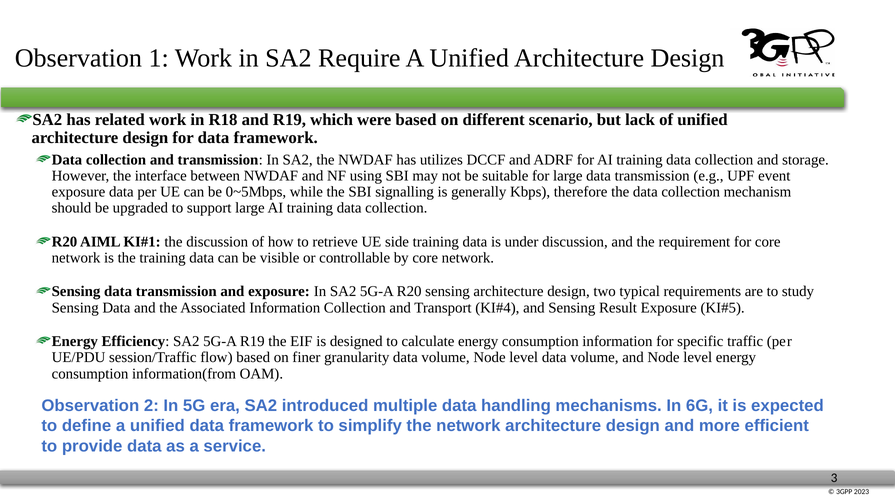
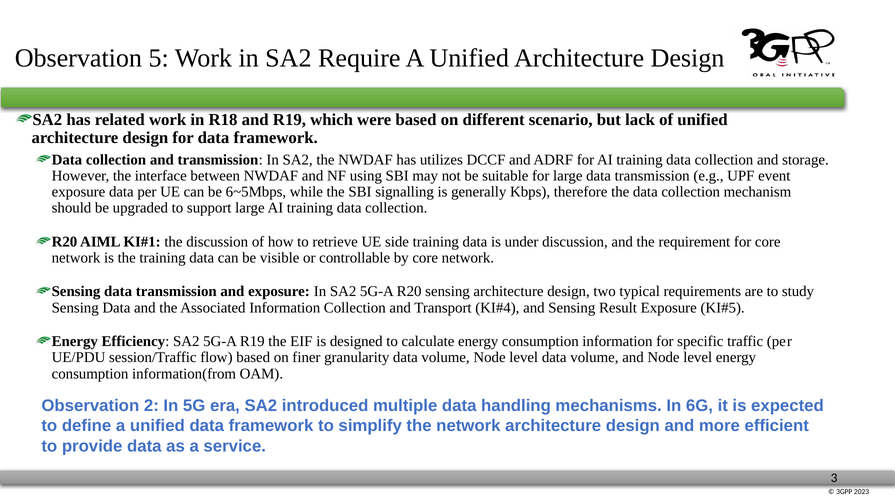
1: 1 -> 5 (159, 58)
0~5Mbps: 0~5Mbps -> 6~5Mbps (256, 192)
